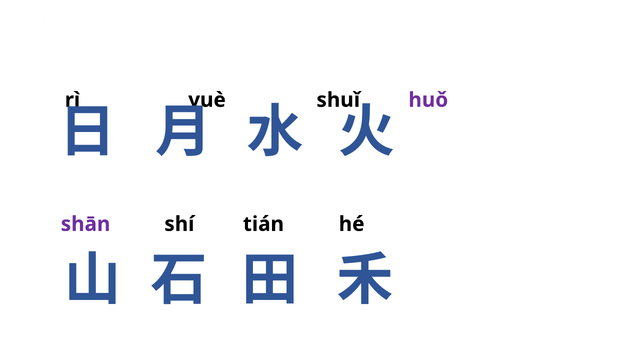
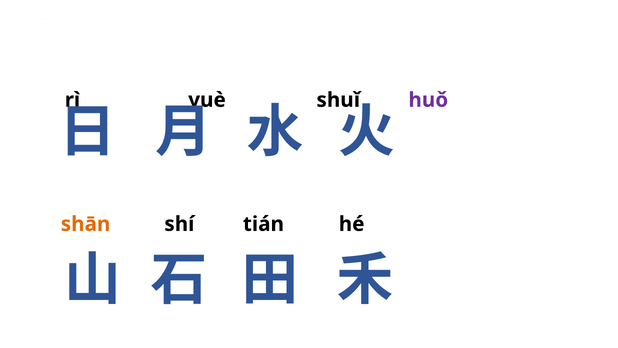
shān colour: purple -> orange (86, 224)
